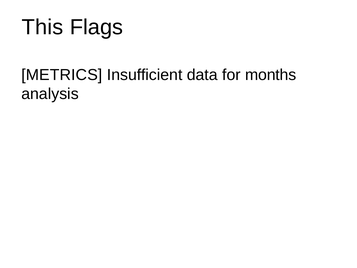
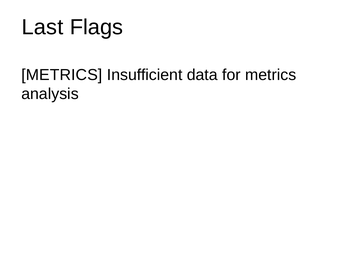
This: This -> Last (42, 27)
for months: months -> metrics (271, 75)
